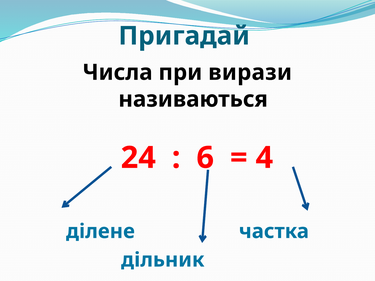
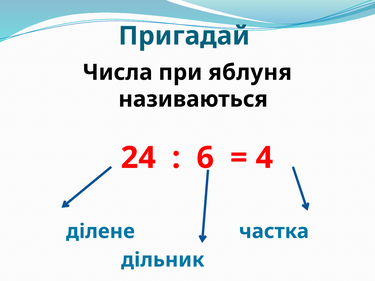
вирази: вирази -> яблуня (250, 73)
